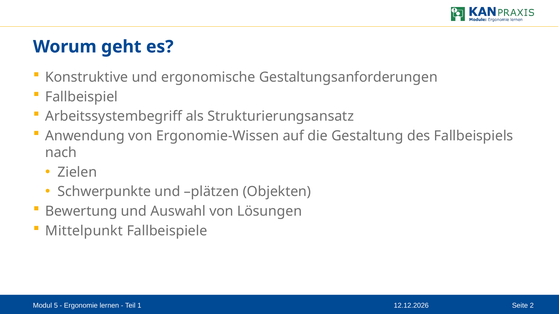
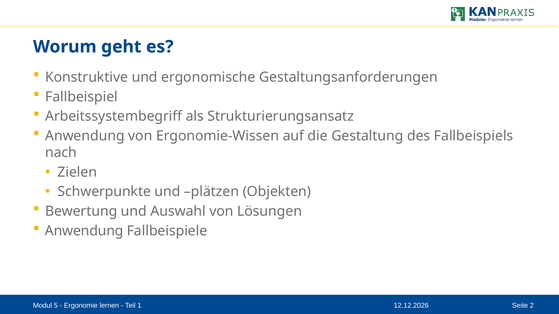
Mittelpunkt: Mittelpunkt -> Anwendung (84, 231)
